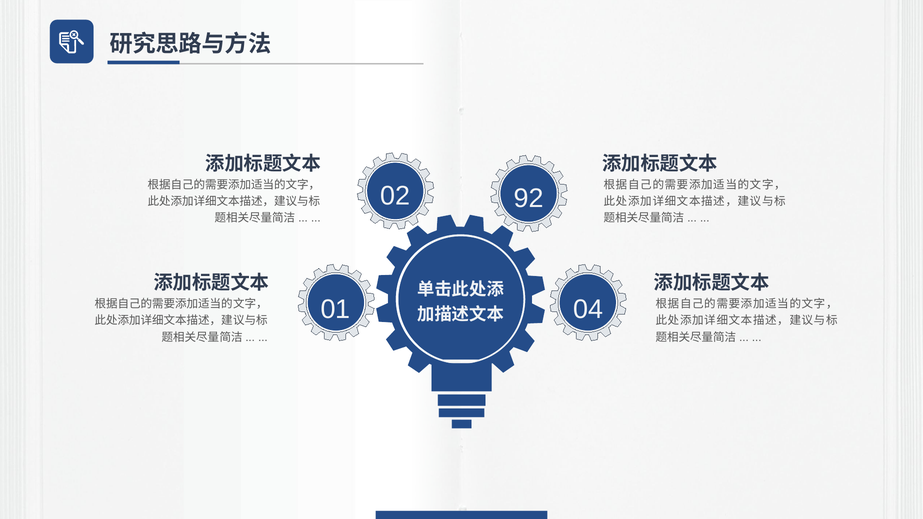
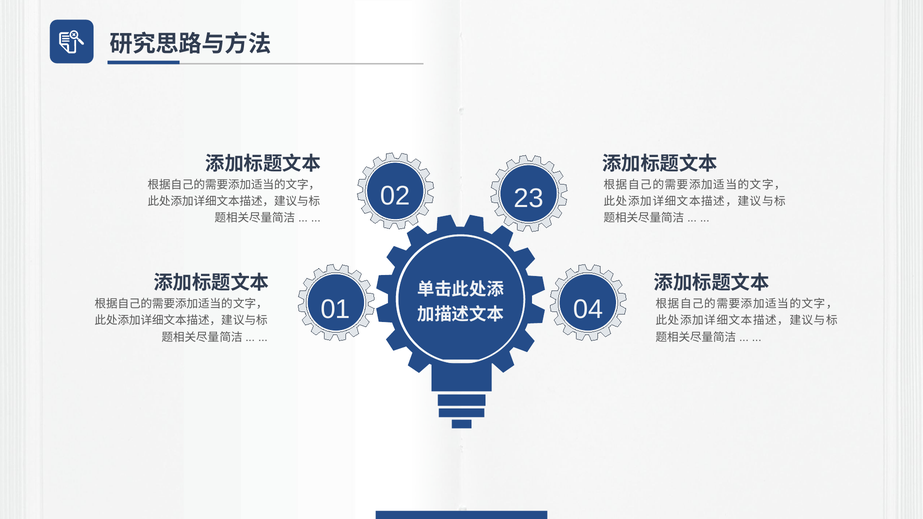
92: 92 -> 23 (529, 198)
